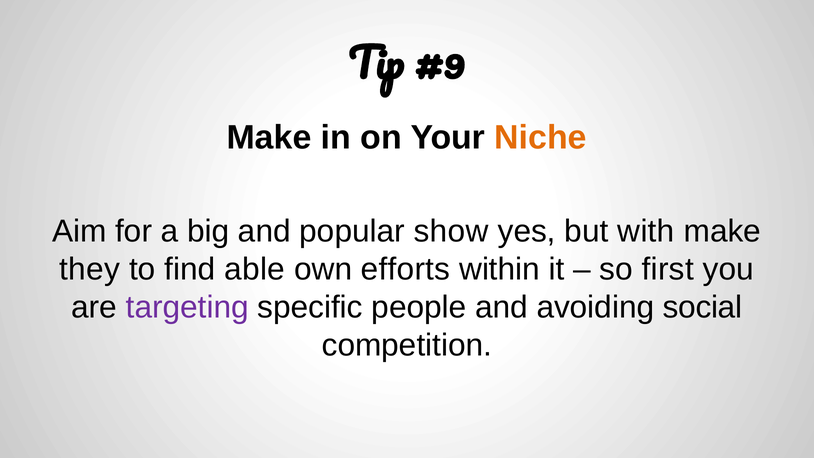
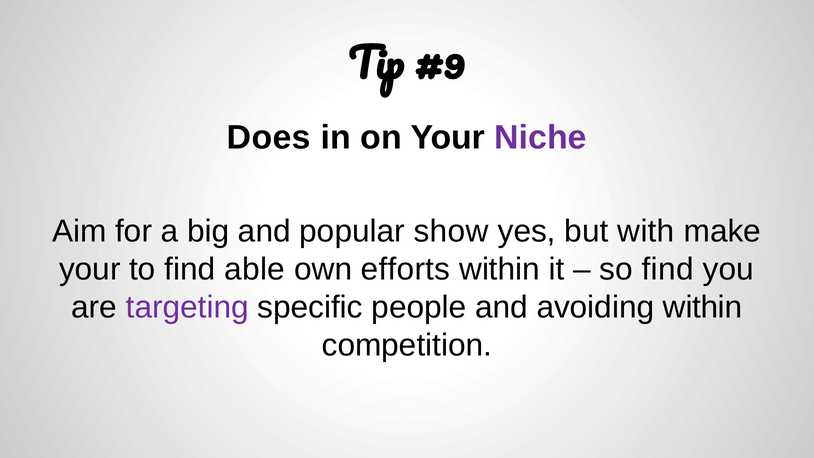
Make: Make -> Does (269, 138)
Niche colour: orange -> purple (541, 138)
they: they -> your (90, 269)
so first: first -> find (668, 269)
avoiding social: social -> within (703, 307)
